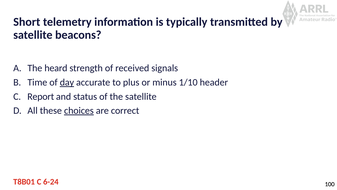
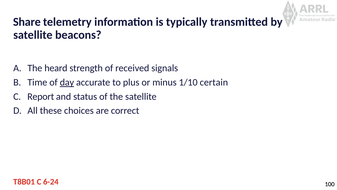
Short: Short -> Share (27, 22)
header: header -> certain (214, 82)
choices underline: present -> none (79, 110)
